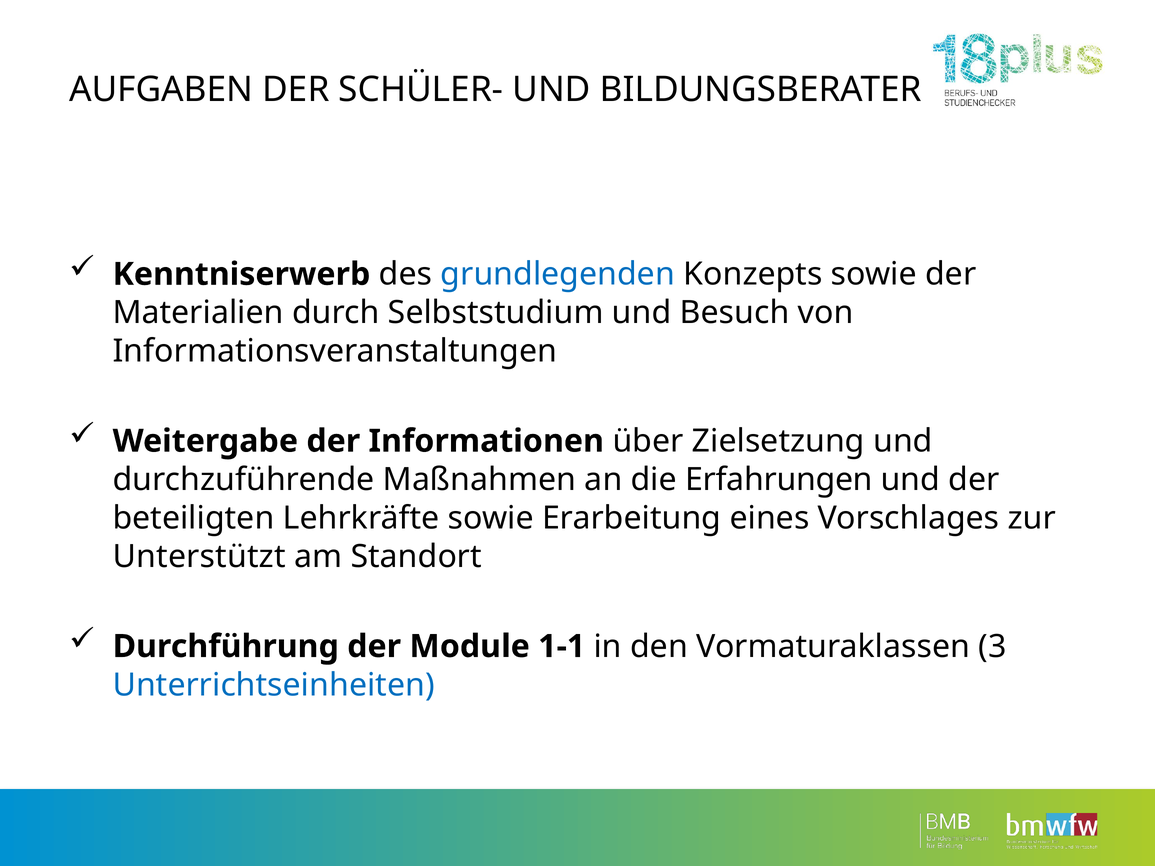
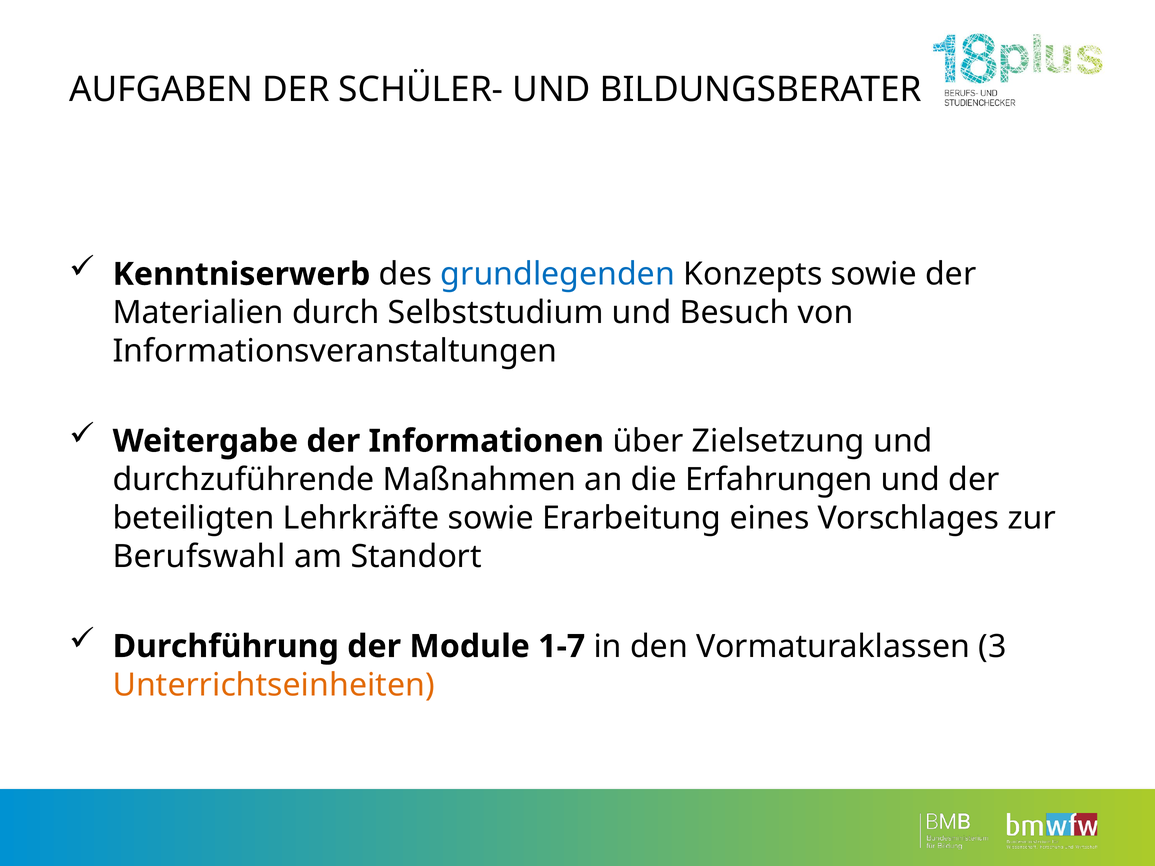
Unterstützt: Unterstützt -> Berufswahl (199, 557)
1-1: 1-1 -> 1-7 (562, 647)
Unterrichtseinheiten colour: blue -> orange (274, 685)
